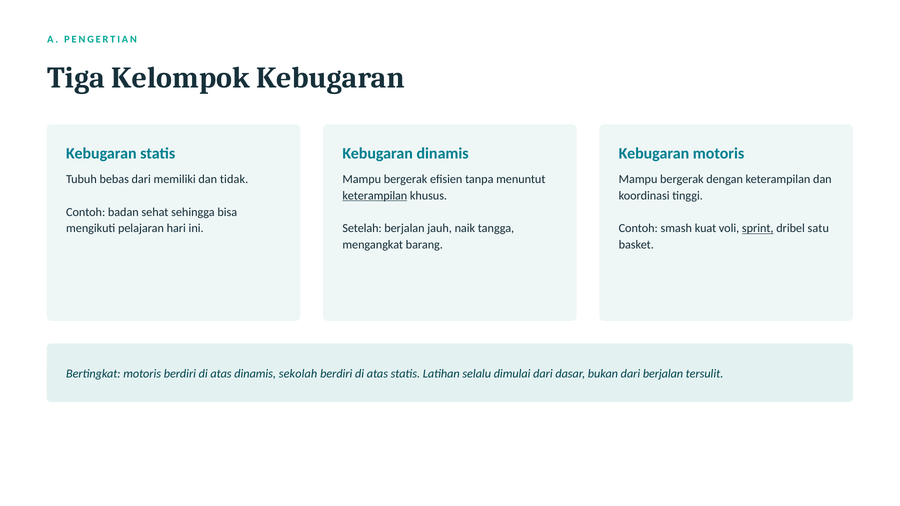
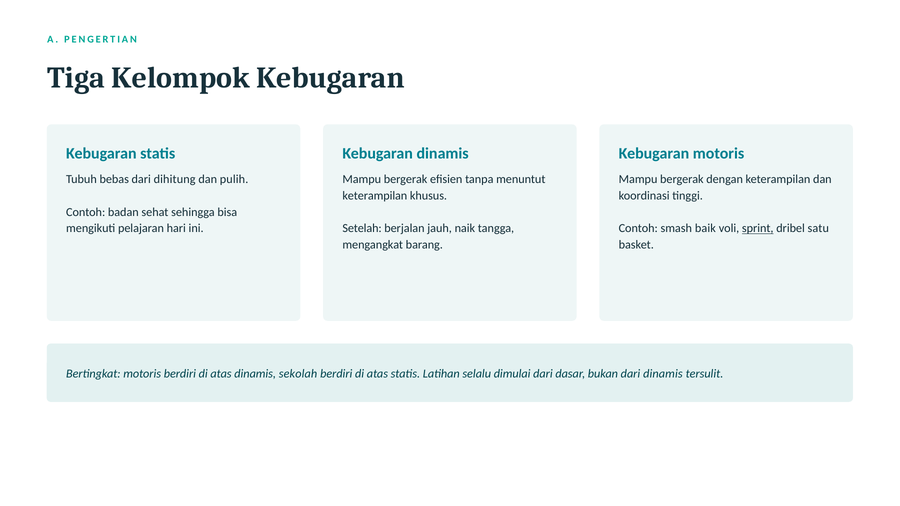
memiliki: memiliki -> dihitung (175, 179)
tidak: tidak -> pulih (234, 179)
keterampilan underline: present -> none (375, 196)
kuat: kuat -> baik (705, 229)
dari berjalan: berjalan -> dinamis (663, 374)
